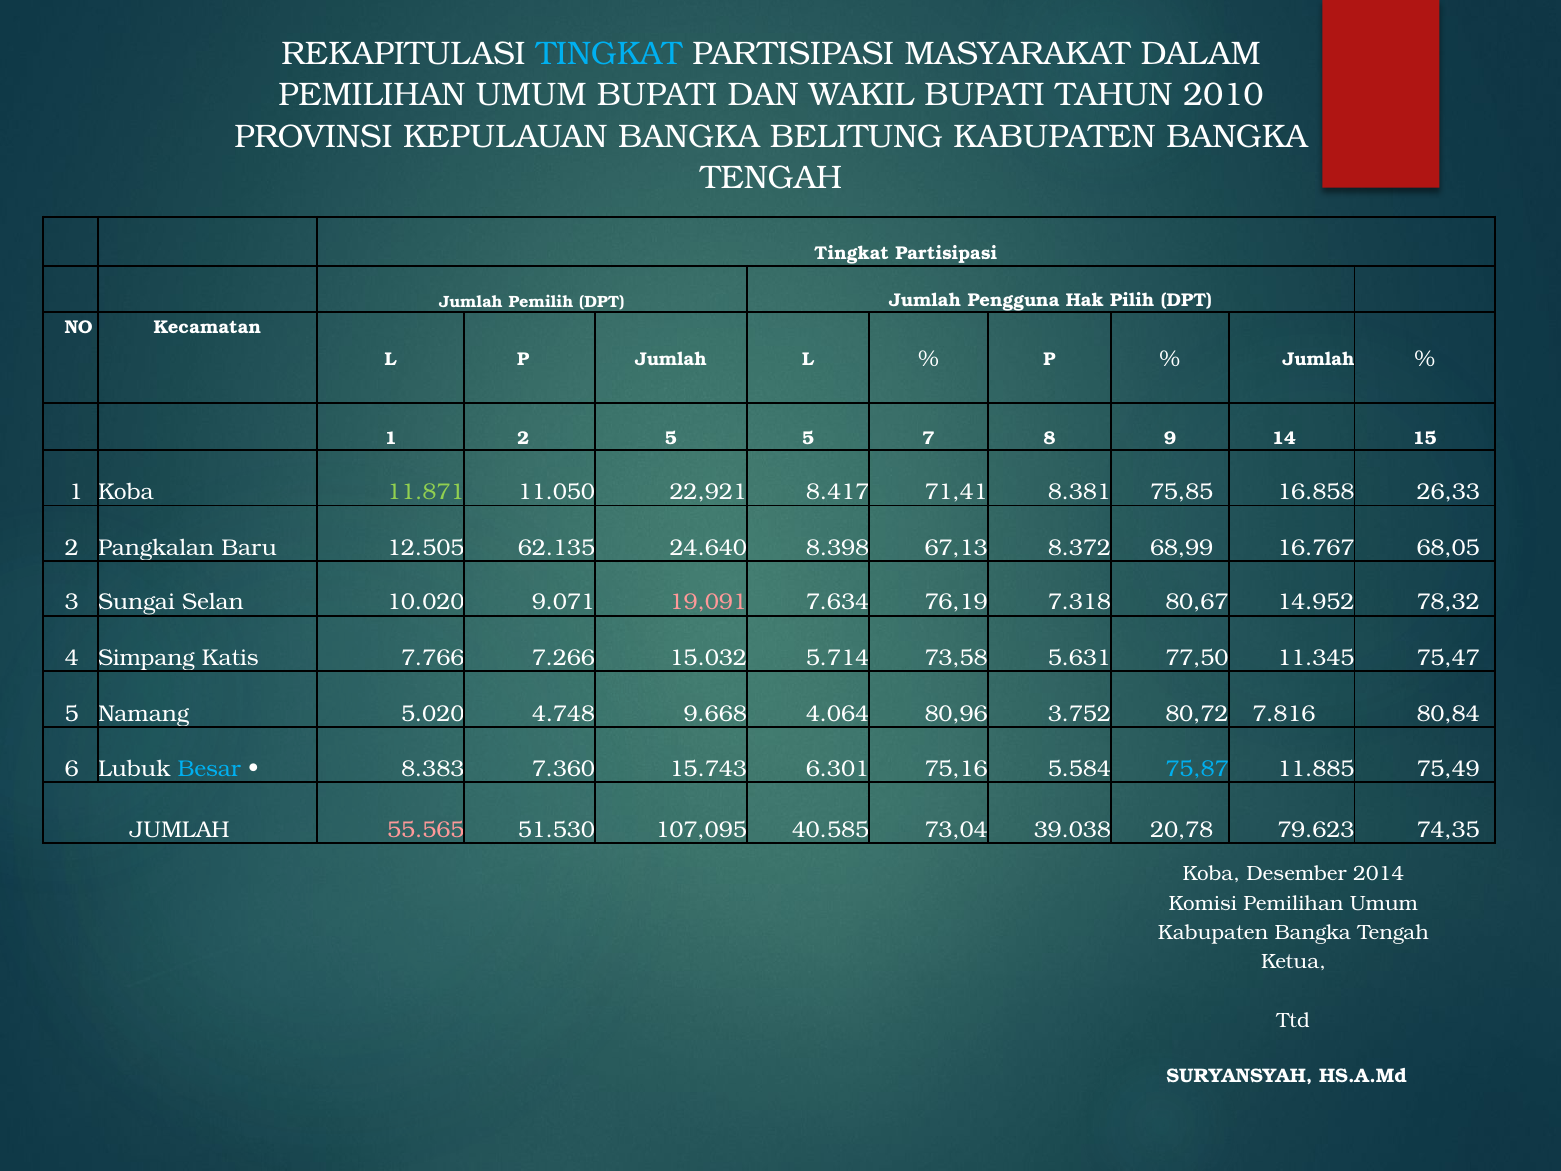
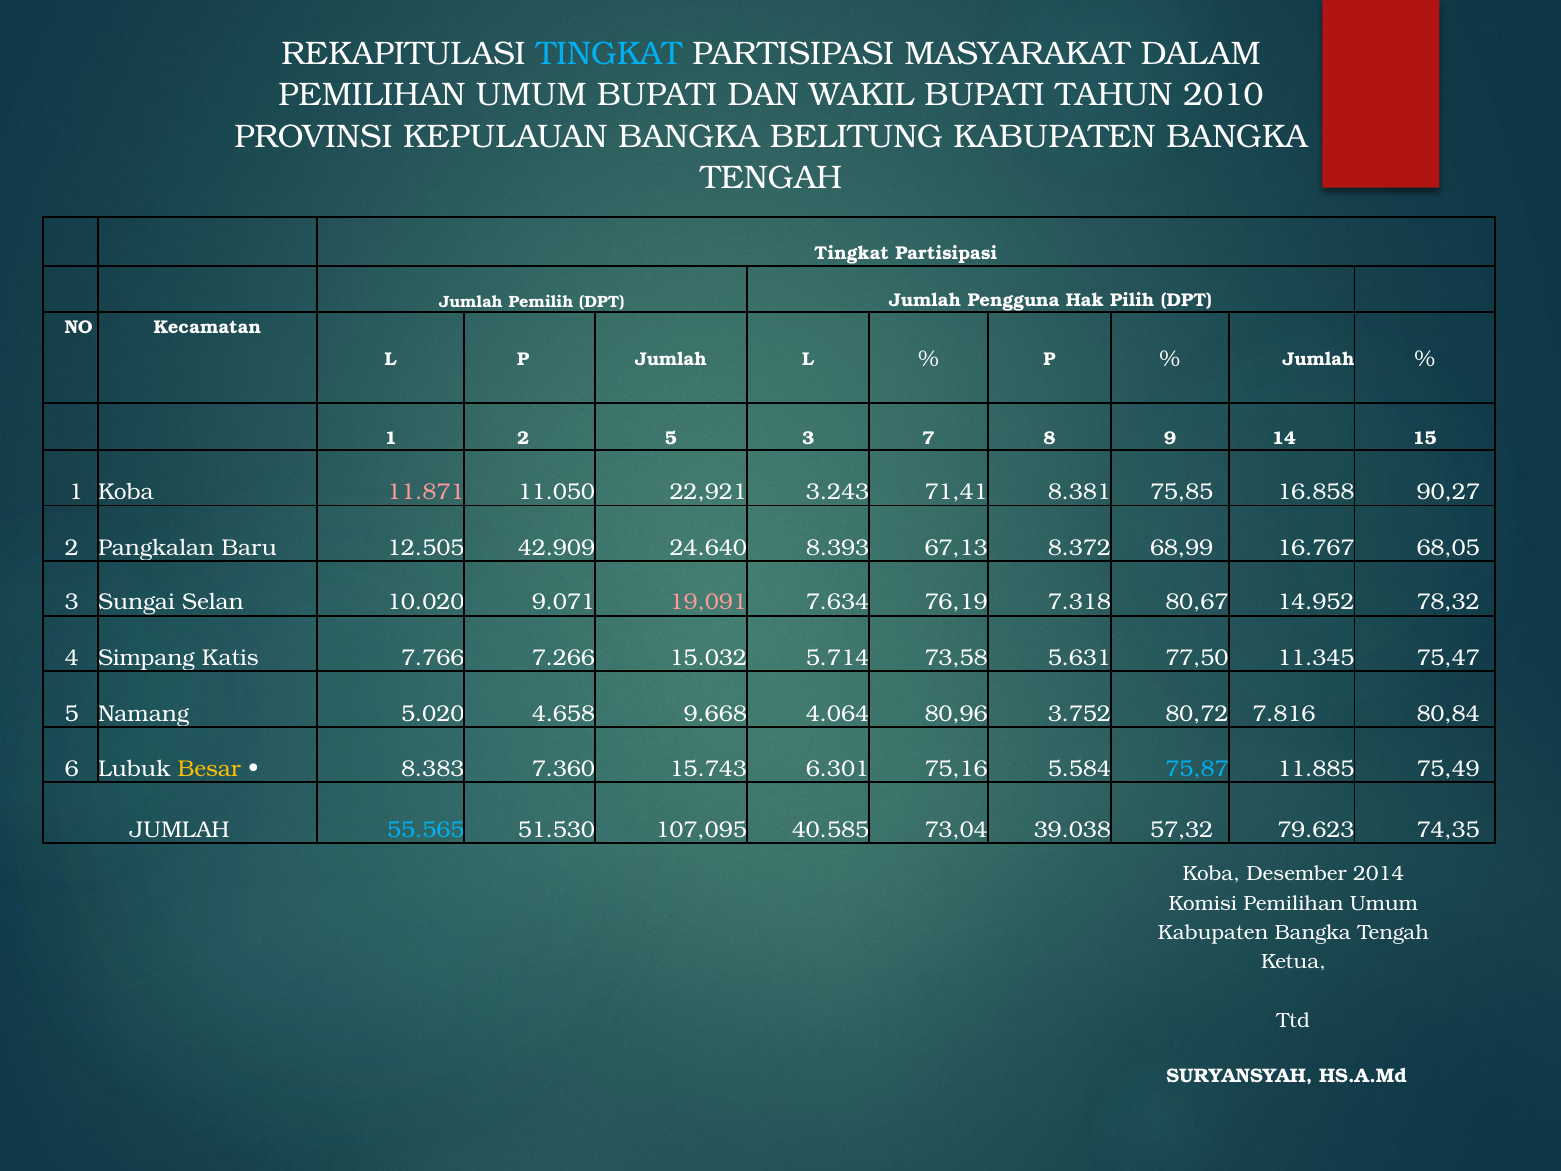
5 5: 5 -> 3 (808, 438)
11.871 colour: light green -> pink (426, 492)
8.417: 8.417 -> 3.243 (838, 492)
26,33: 26,33 -> 90,27 (1448, 492)
62.135: 62.135 -> 42.909 (556, 548)
8.398: 8.398 -> 8.393 (838, 548)
4.748: 4.748 -> 4.658 (563, 714)
Besar colour: light blue -> yellow (209, 769)
55.565 colour: pink -> light blue (426, 830)
20,78: 20,78 -> 57,32 (1182, 830)
